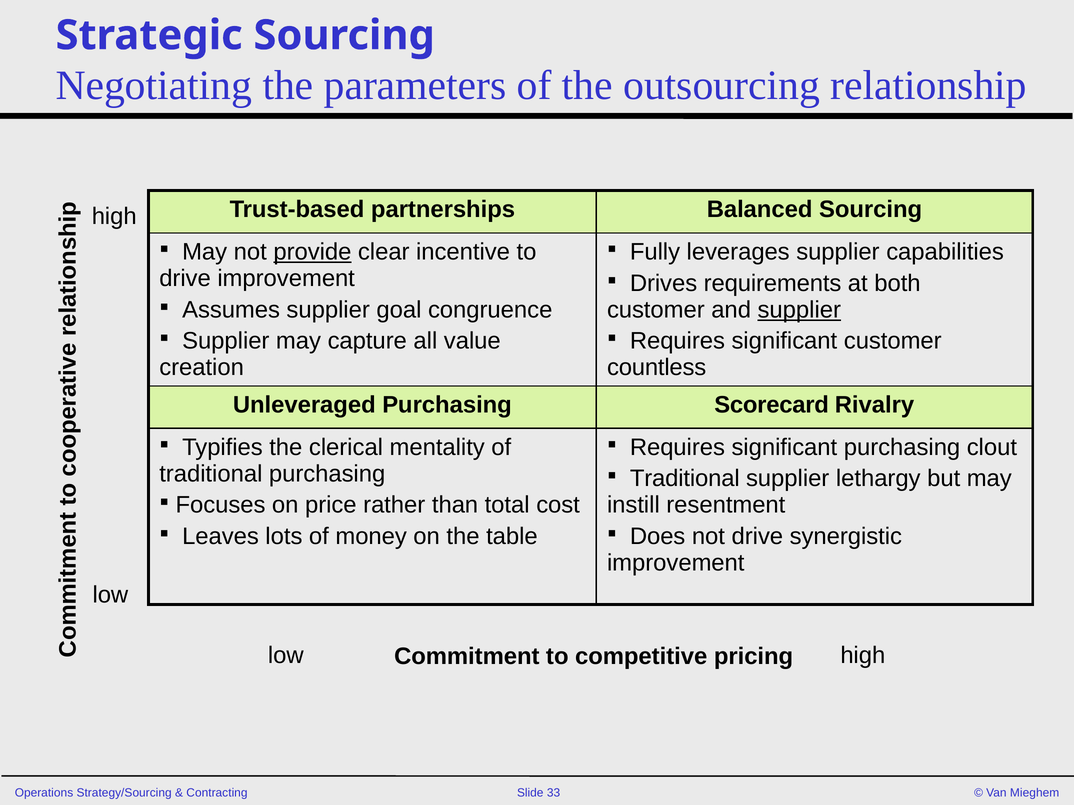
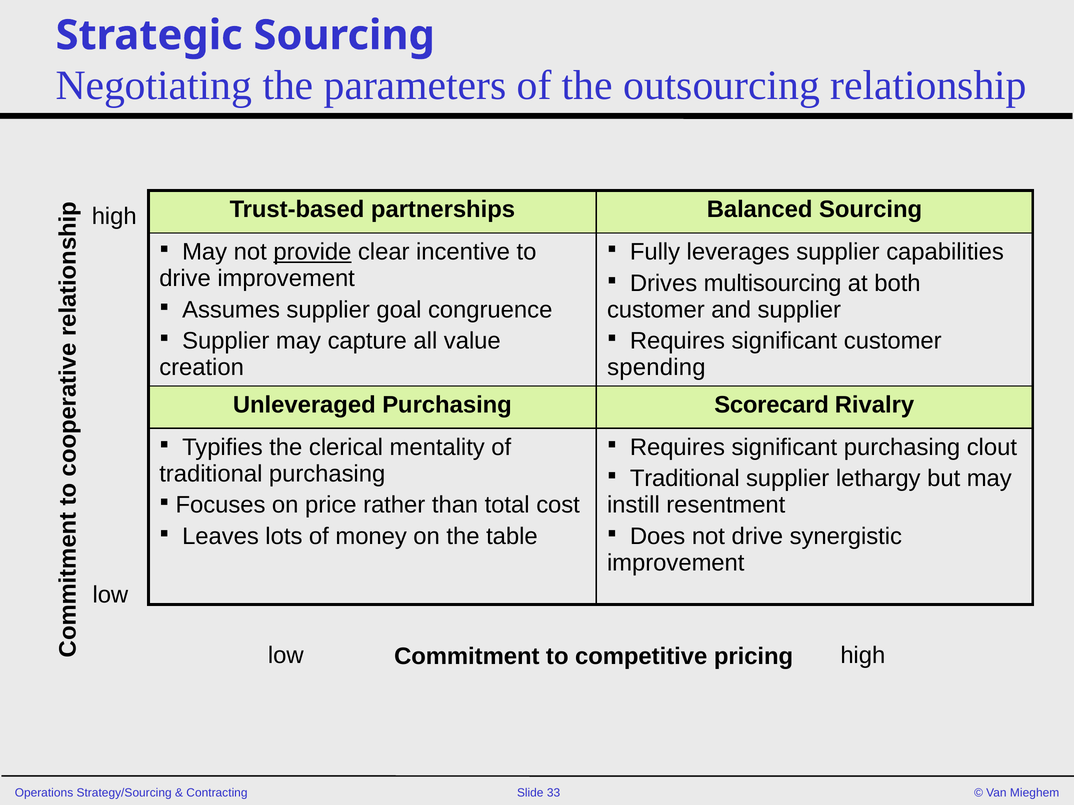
requirements: requirements -> multisourcing (773, 284)
supplier underline: present -> none (799, 310)
countless: countless -> spending (656, 368)
